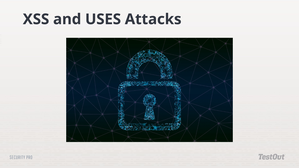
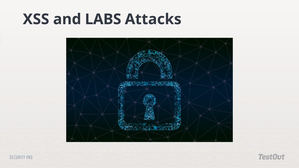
USES: USES -> LABS (103, 19)
